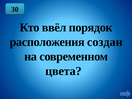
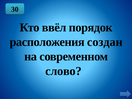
цвета: цвета -> слово (63, 71)
